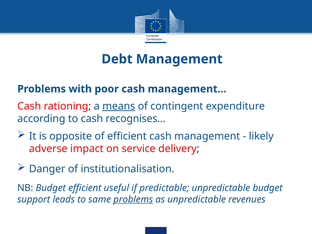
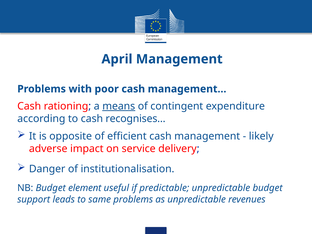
Debt: Debt -> April (117, 59)
Budget efficient: efficient -> element (85, 188)
problems underline: present -> none (133, 199)
